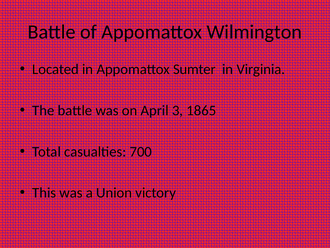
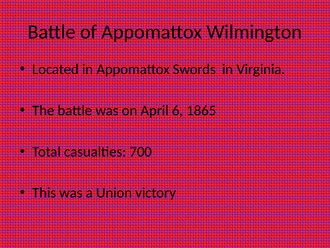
Sumter: Sumter -> Swords (194, 69)
3: 3 -> 6 (178, 110)
